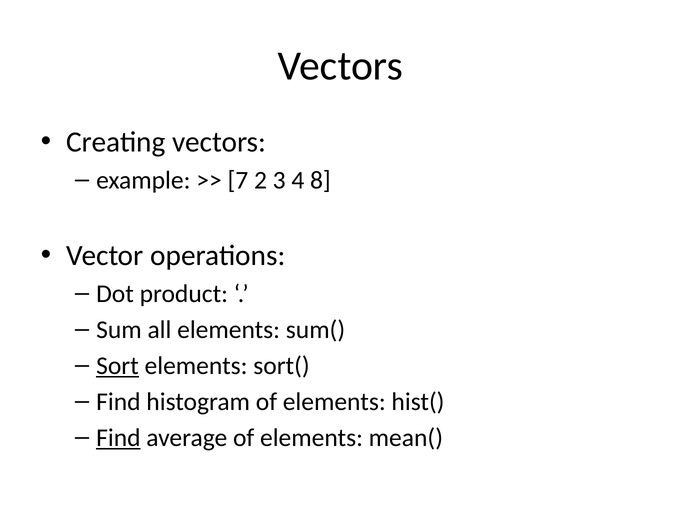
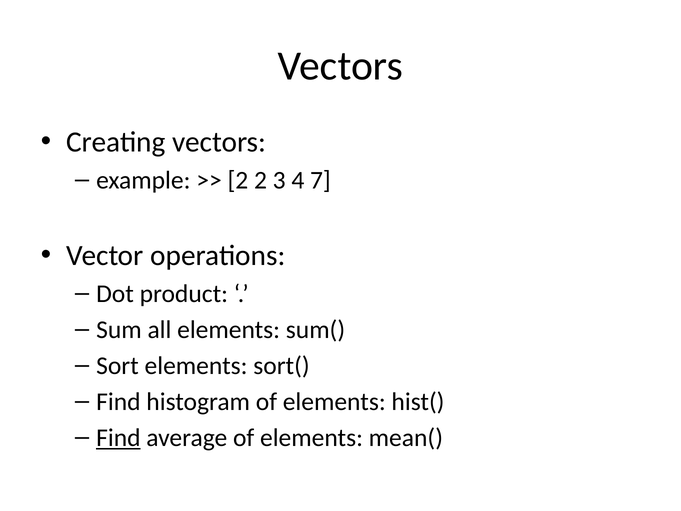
7: 7 -> 2 (238, 180)
8: 8 -> 7 (320, 180)
Sort underline: present -> none (117, 365)
